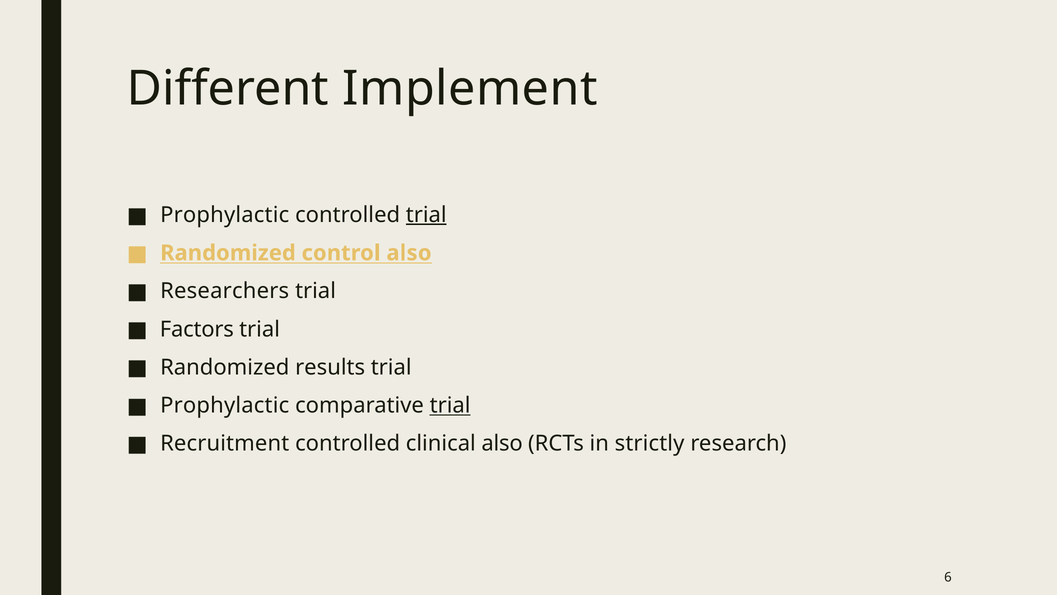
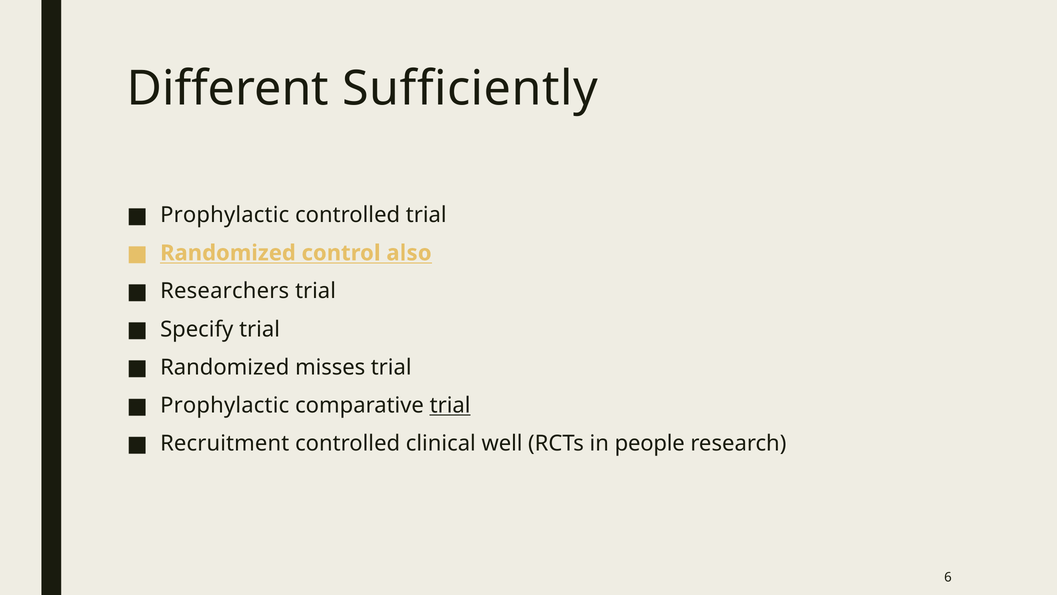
Implement: Implement -> Sufficiently (470, 89)
trial underline: present -> none (426, 215)
Factors: Factors -> Specify (197, 329)
results: results -> misses (330, 367)
clinical also: also -> well (502, 443)
strictly: strictly -> people (650, 443)
